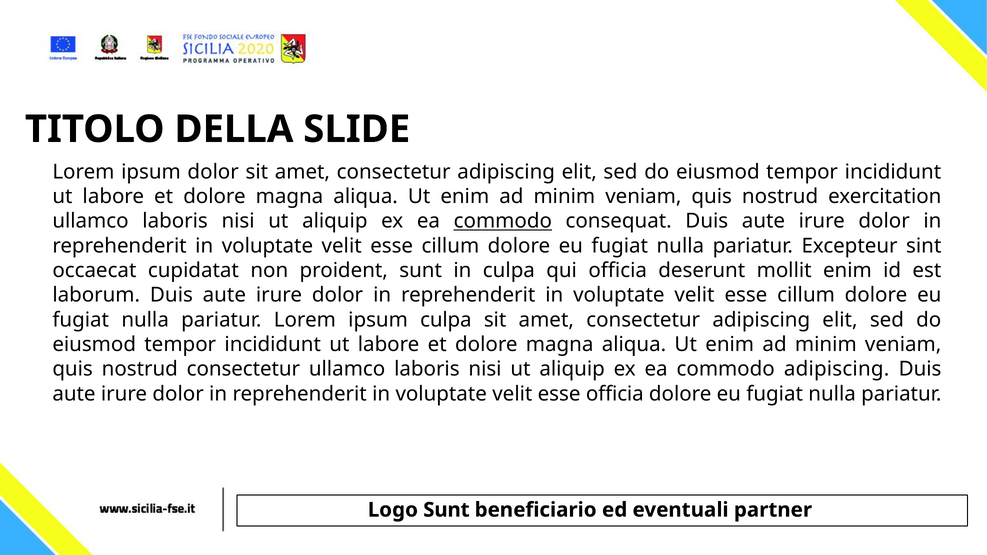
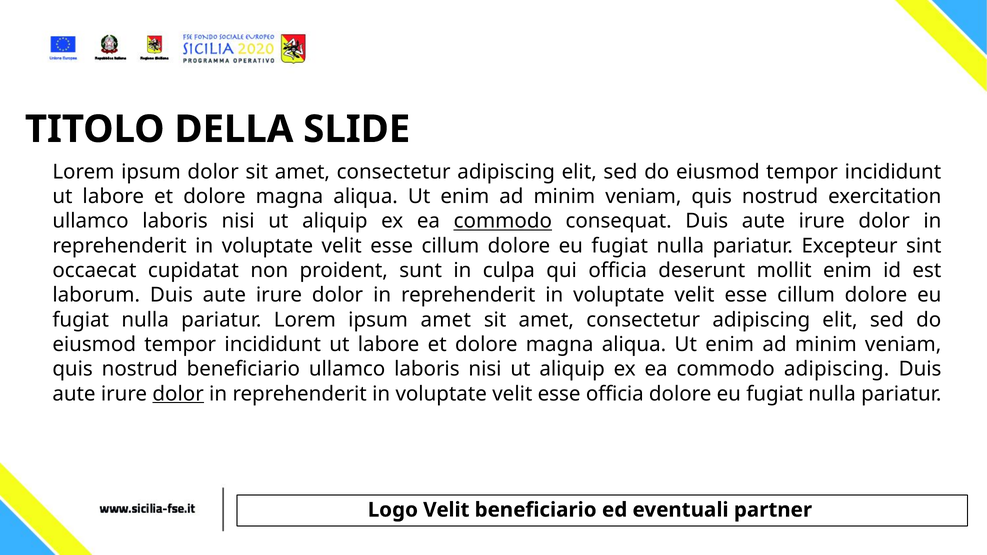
ipsum culpa: culpa -> amet (446, 320)
nostrud consectetur: consectetur -> beneficiario (243, 369)
dolor underline: none -> present (178, 394)
Logo Sunt: Sunt -> Velit (446, 510)
